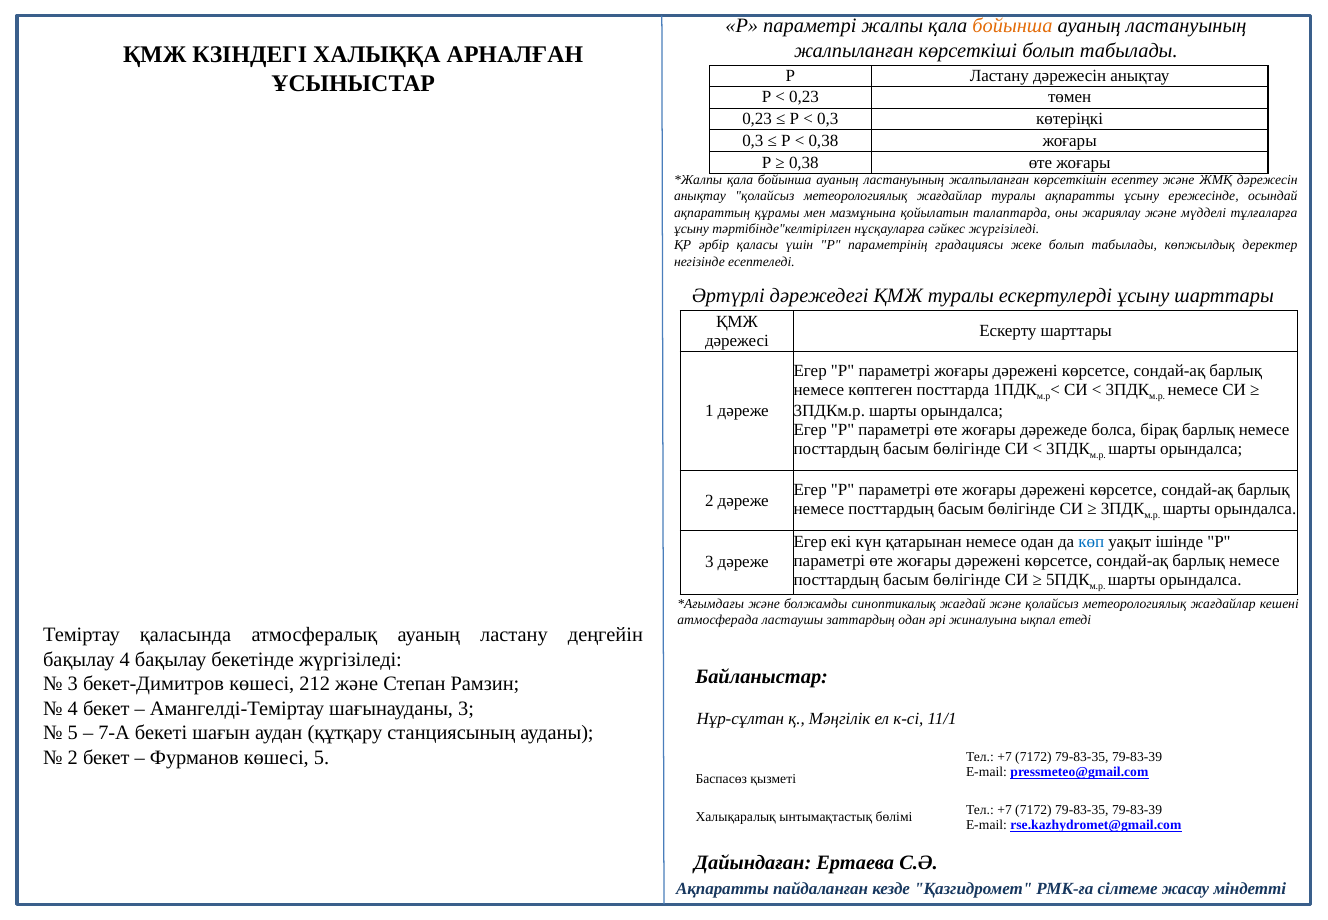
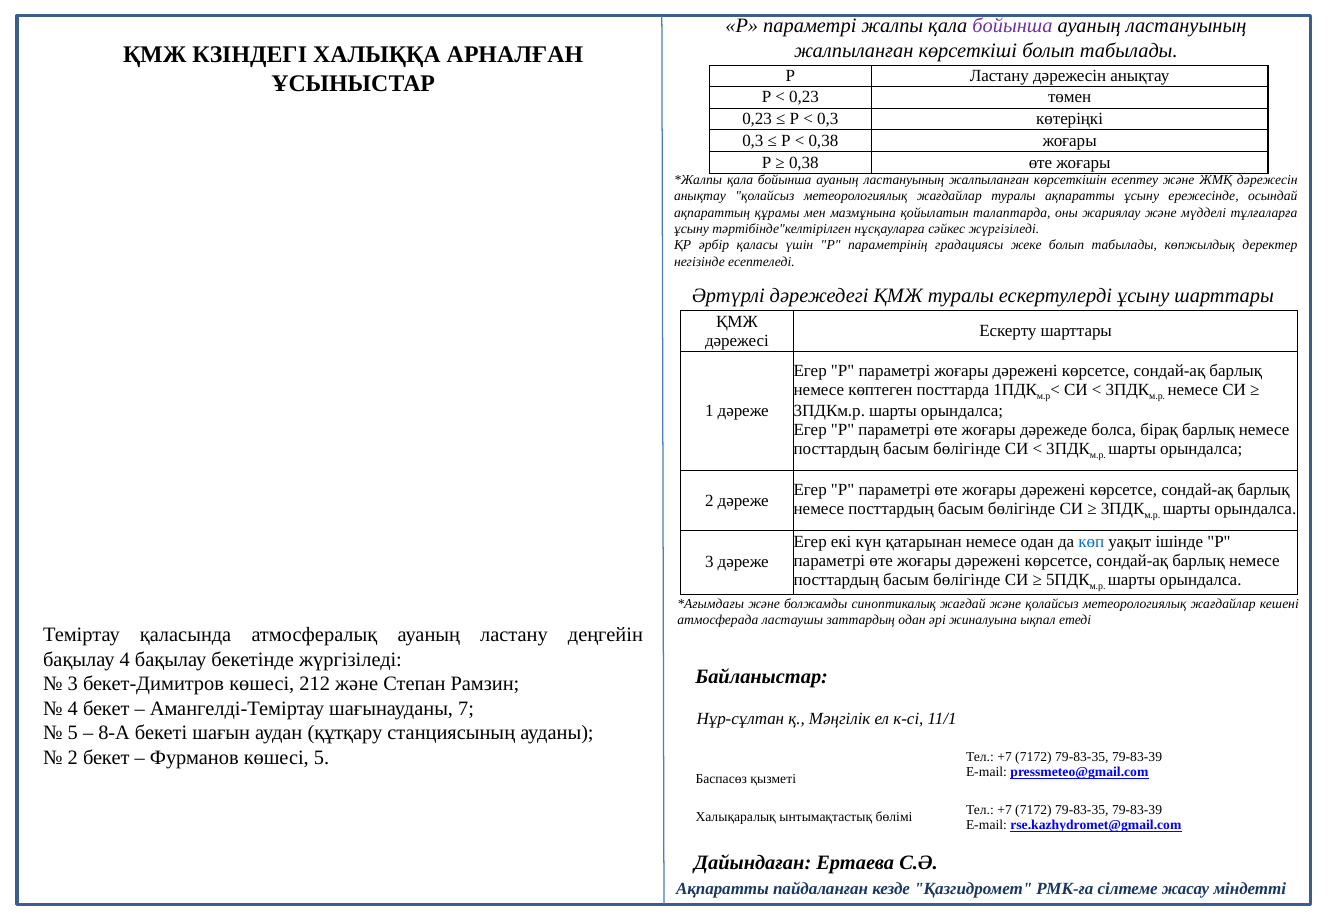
бойынша colour: orange -> purple (1012, 26)
шағынауданы 3: 3 -> 7 (466, 708)
7-А: 7-А -> 8-А (114, 733)
